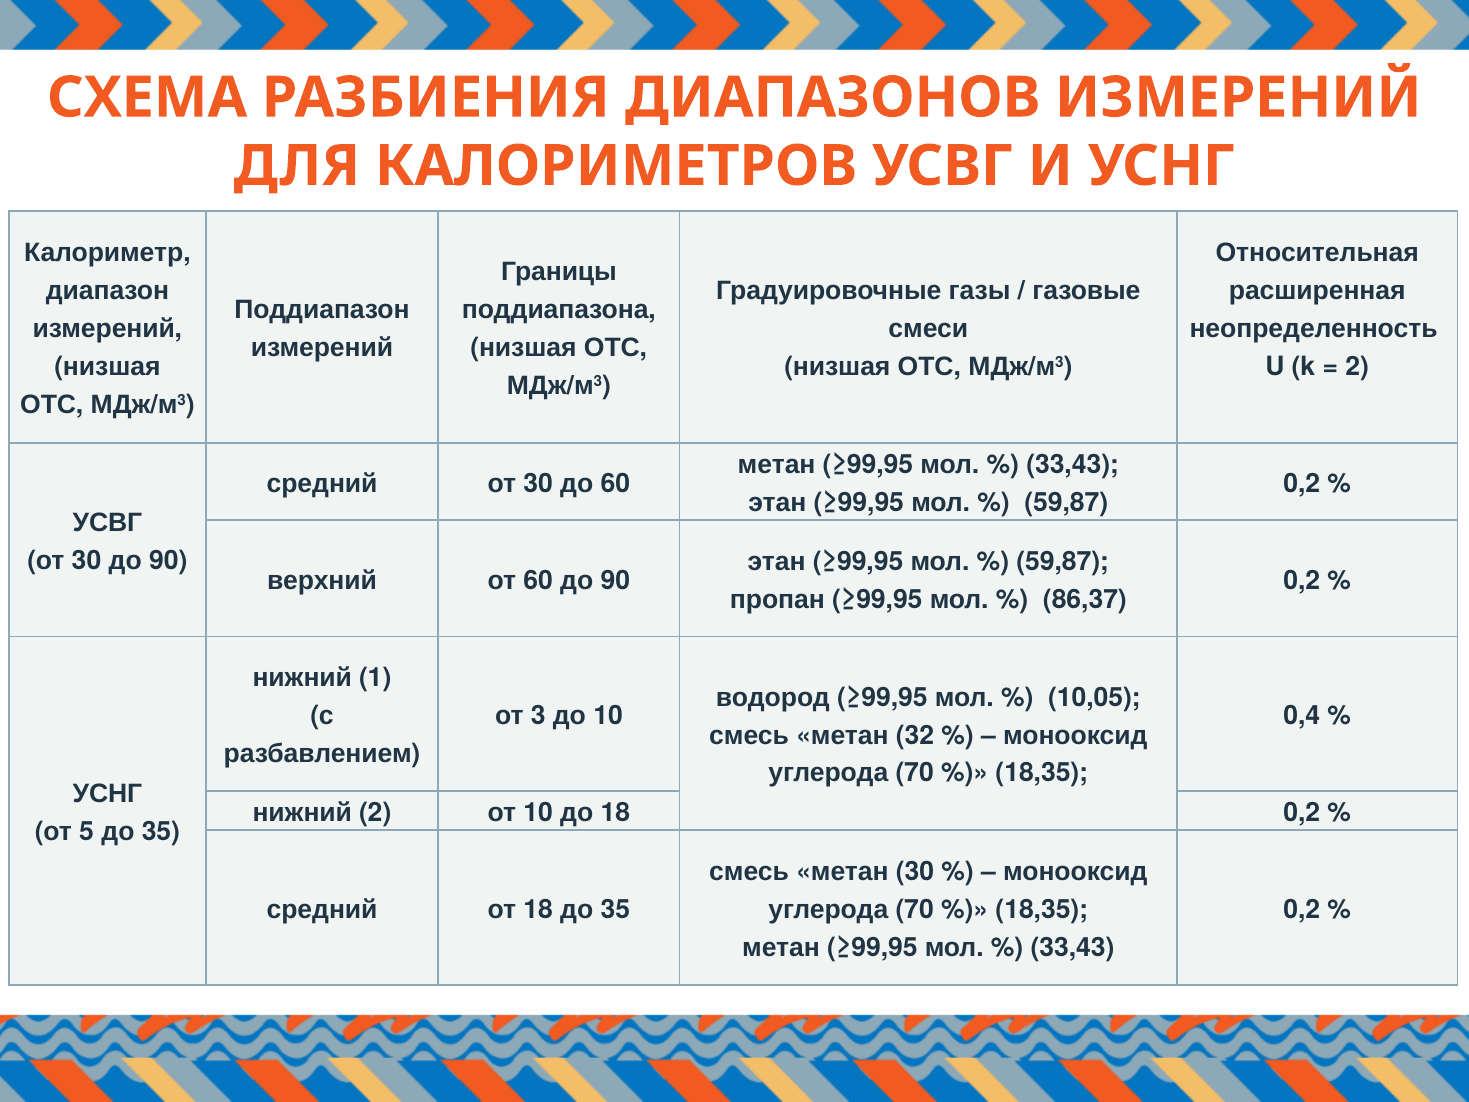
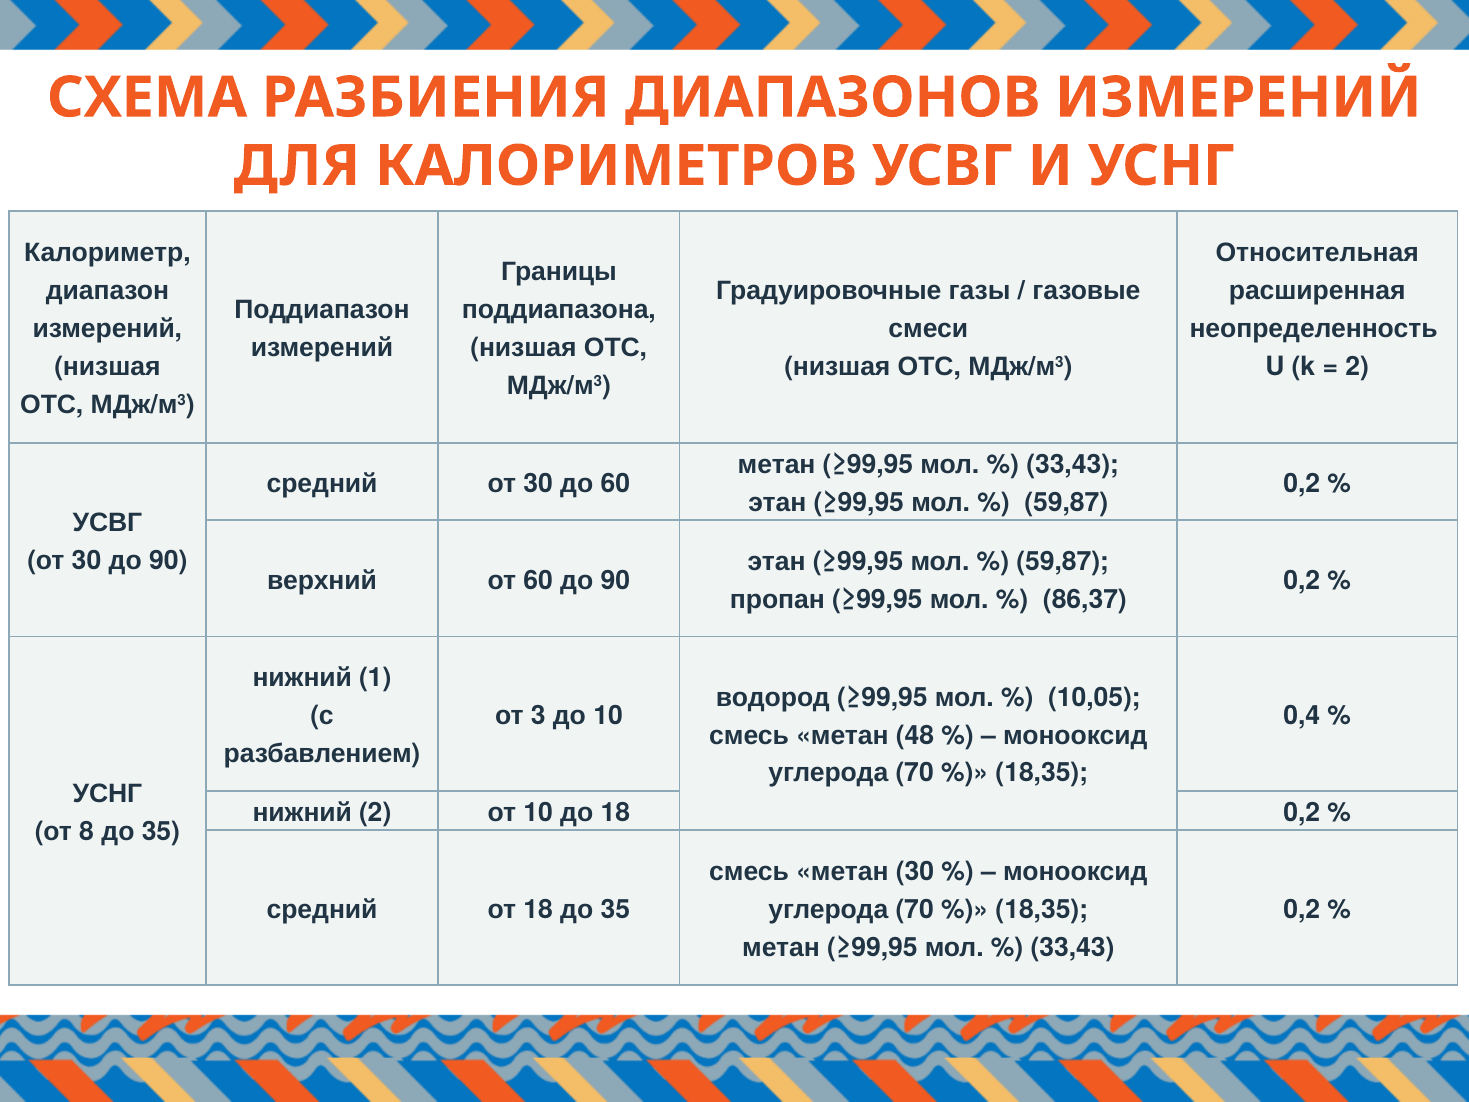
32: 32 -> 48 (915, 735)
5: 5 -> 8 (86, 831)
